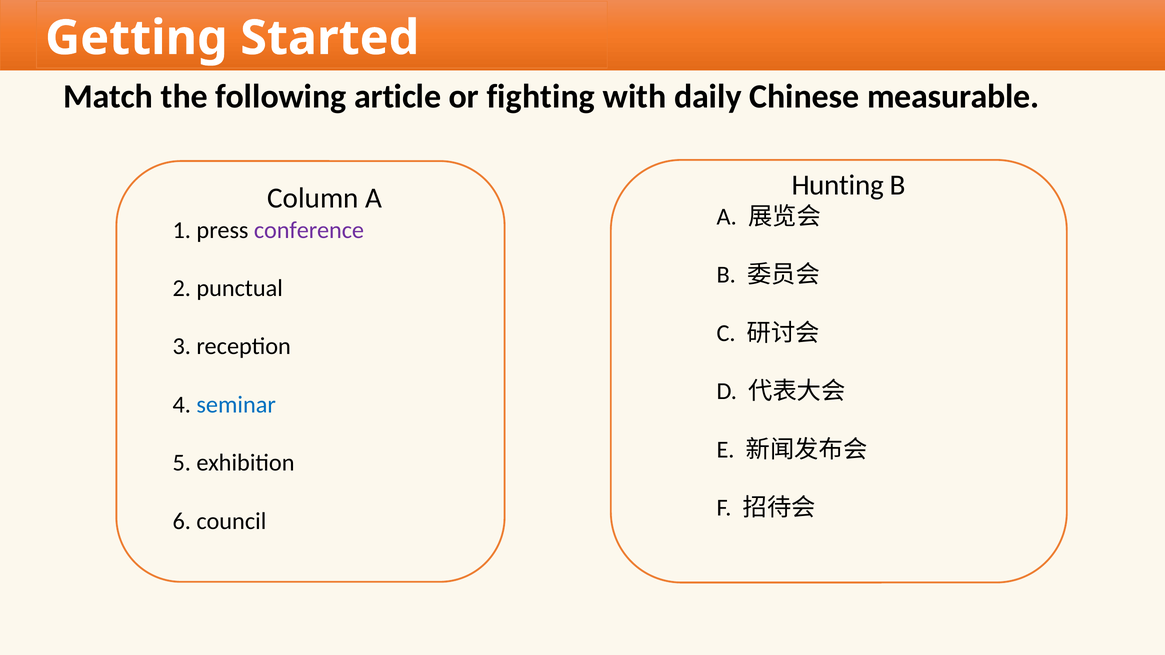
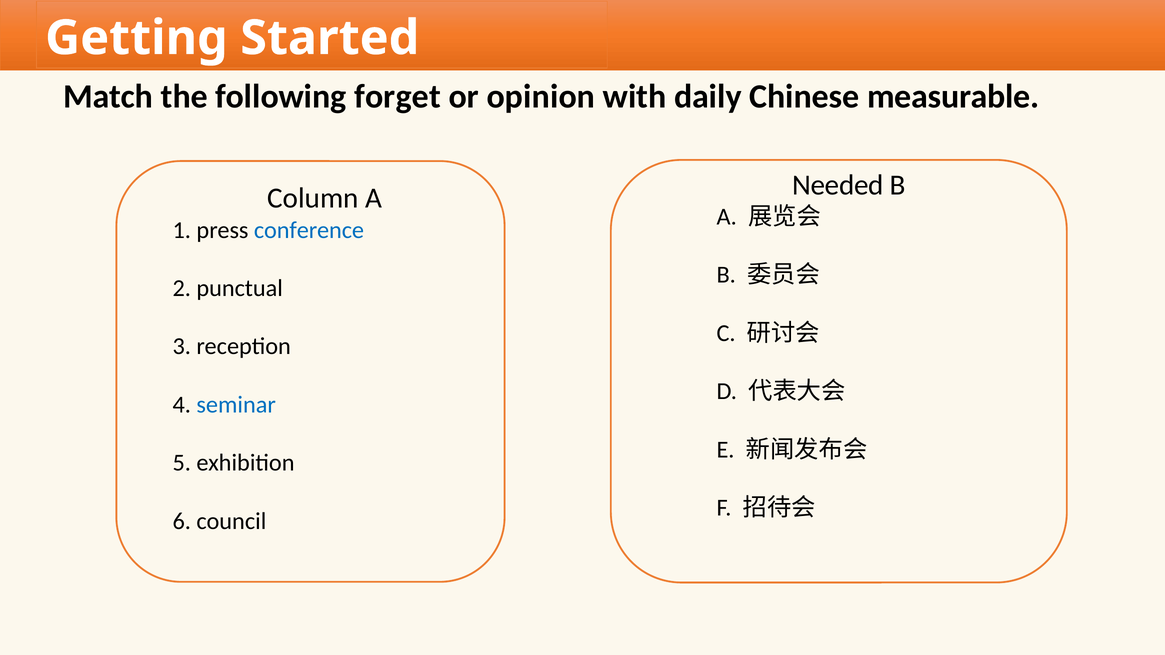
article: article -> forget (397, 97)
fighting: fighting -> opinion (541, 97)
Hunting: Hunting -> Needed (838, 185)
conference colour: purple -> blue (309, 230)
